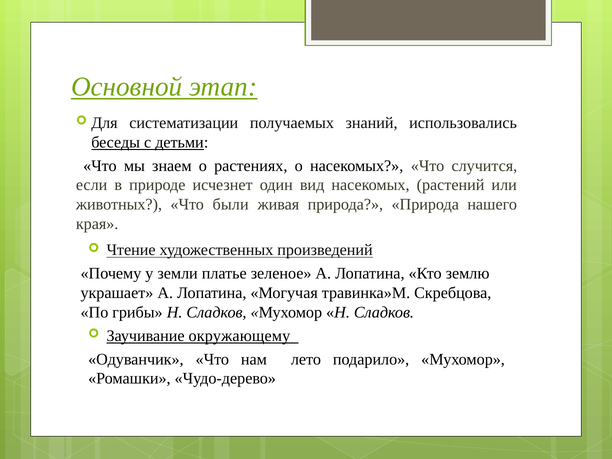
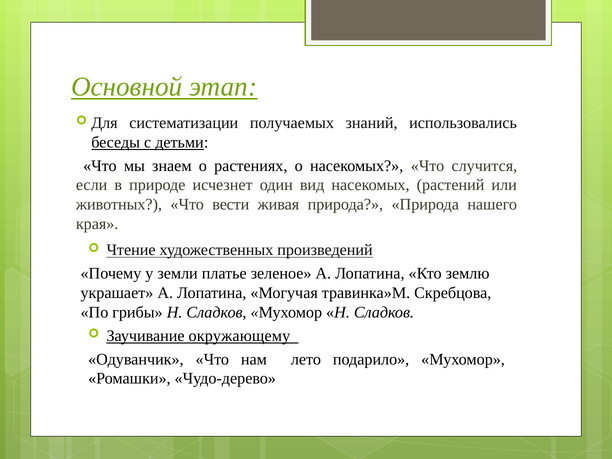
были: были -> вести (231, 204)
